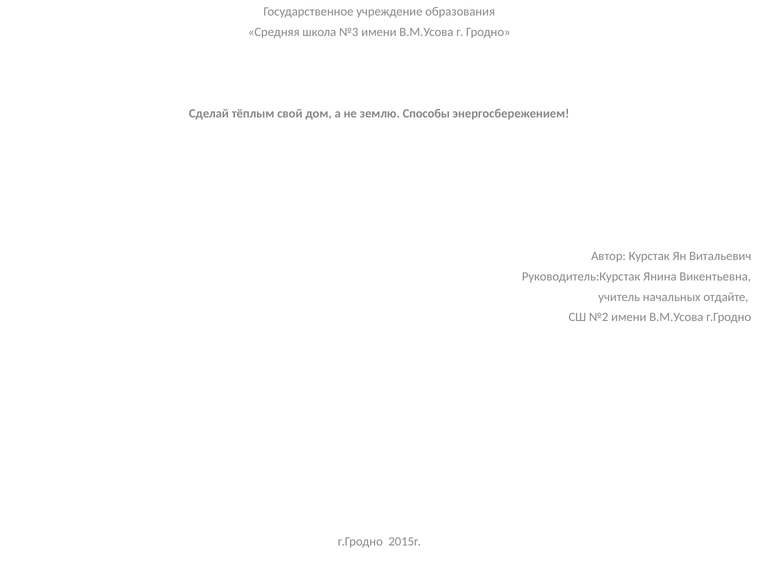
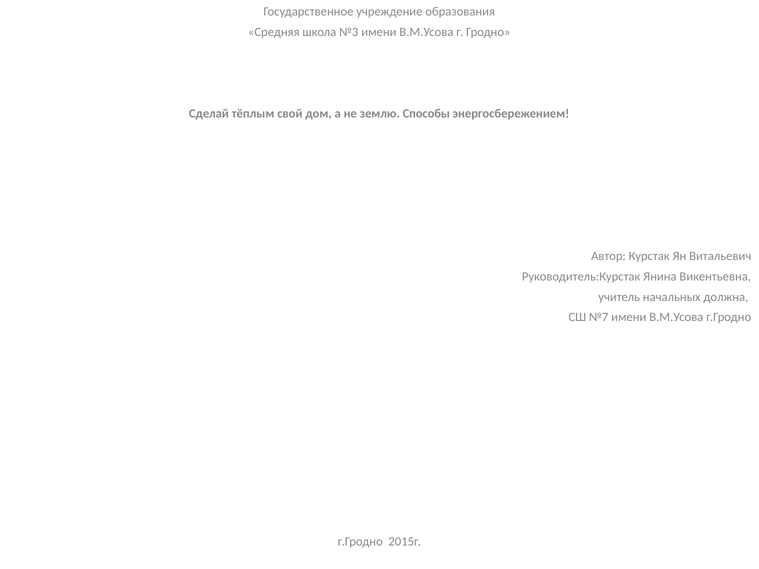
отдайте: отдайте -> должна (726, 297)
№2: №2 -> №7 (599, 317)
